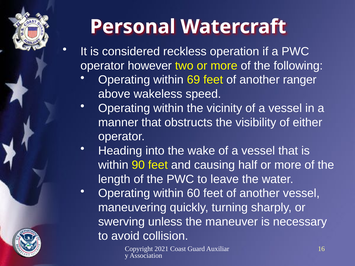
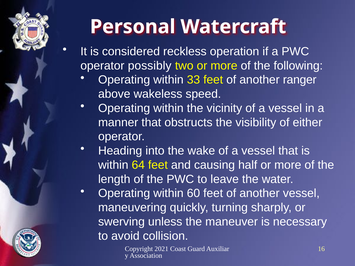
however: however -> possibly (150, 66)
69: 69 -> 33 (193, 80)
90: 90 -> 64 (138, 165)
